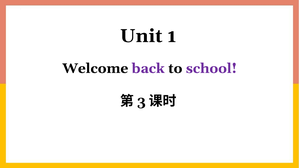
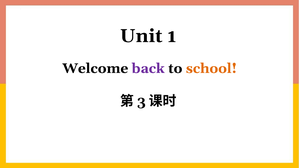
school colour: purple -> orange (211, 68)
